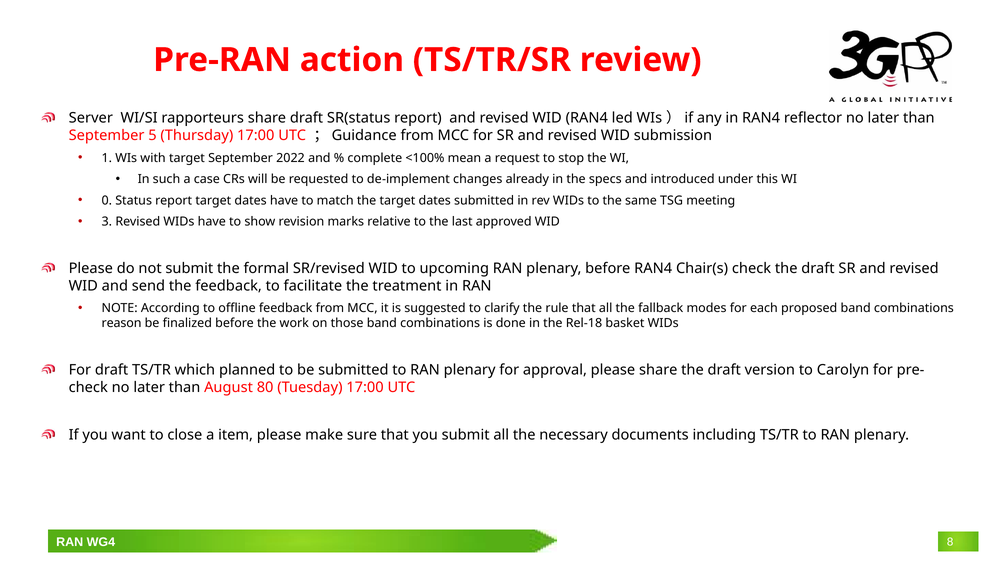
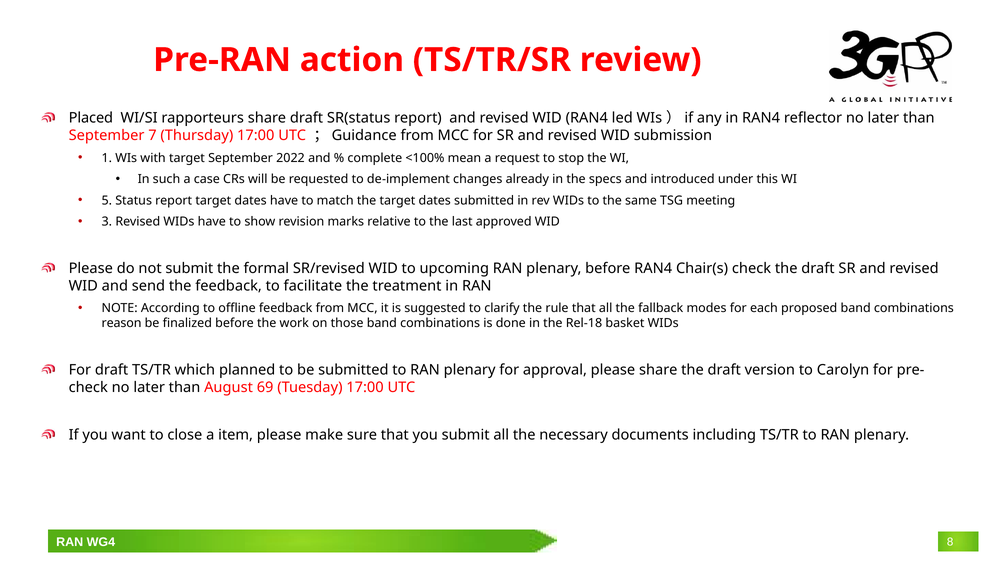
Server: Server -> Placed (91, 118)
5: 5 -> 7 (152, 136)
0: 0 -> 5 (107, 201)
80: 80 -> 69 (265, 388)
